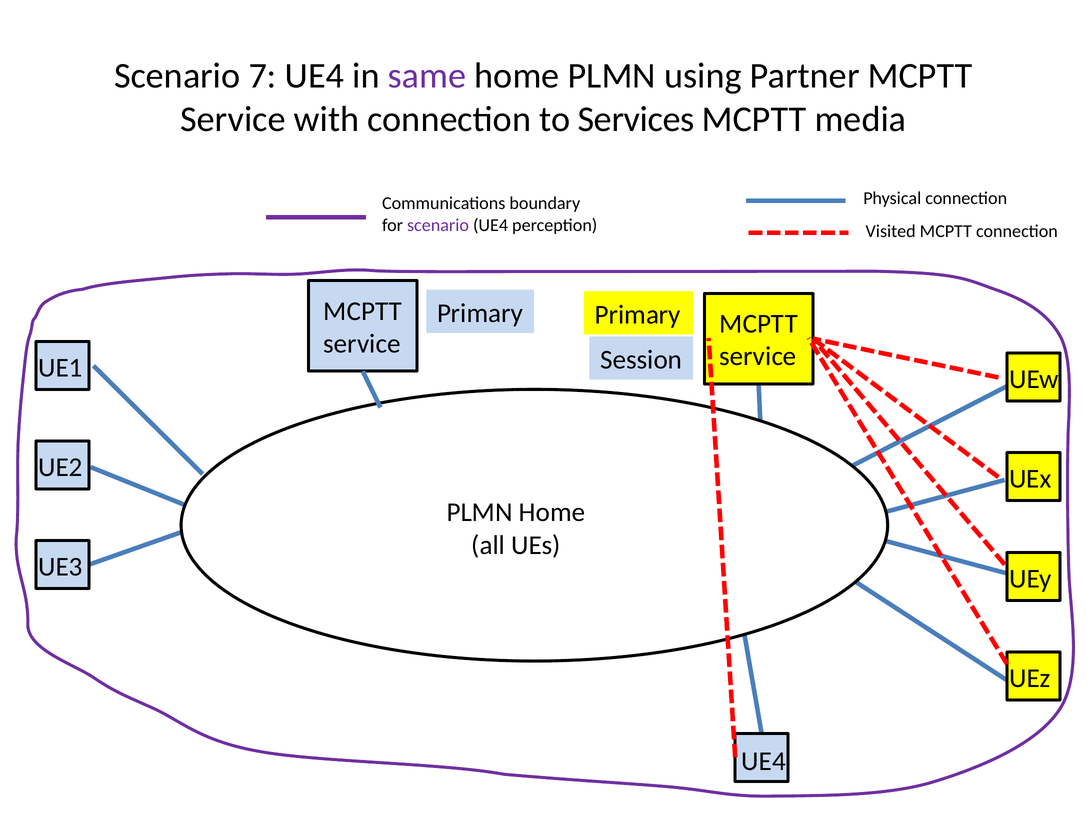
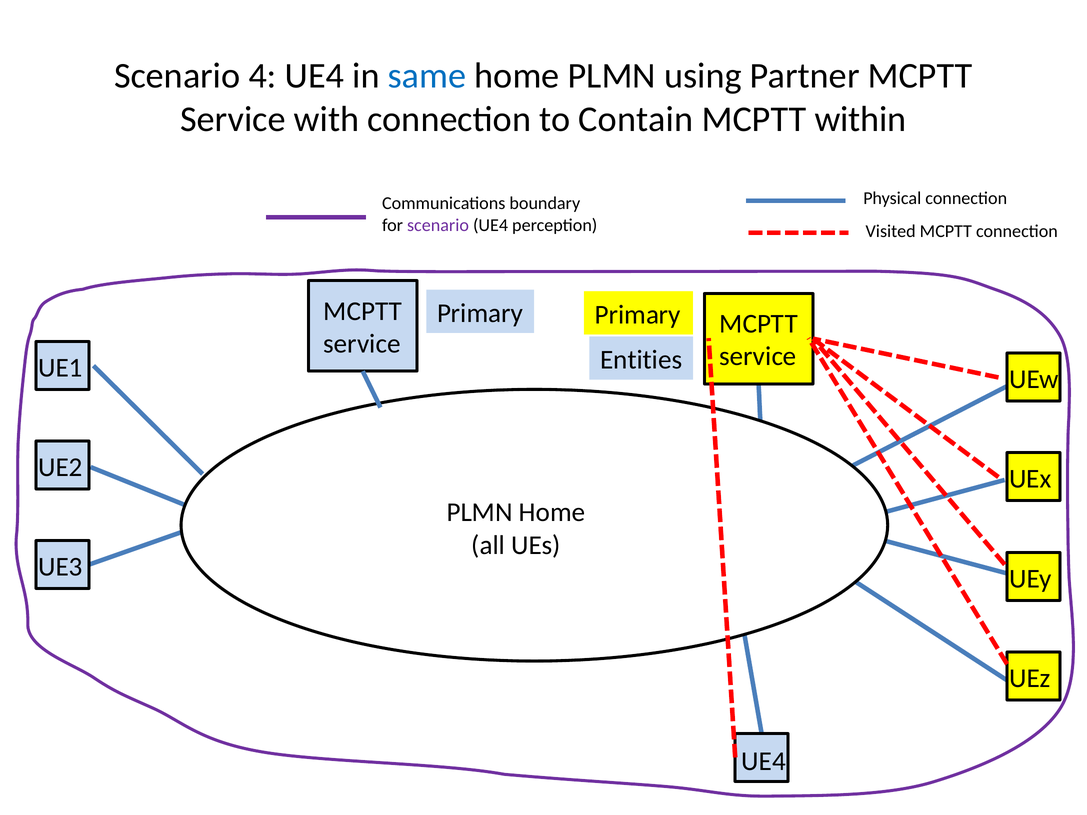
7: 7 -> 4 (263, 76)
same colour: purple -> blue (427, 76)
Services: Services -> Contain (636, 119)
media: media -> within (860, 119)
Session: Session -> Entities (641, 360)
